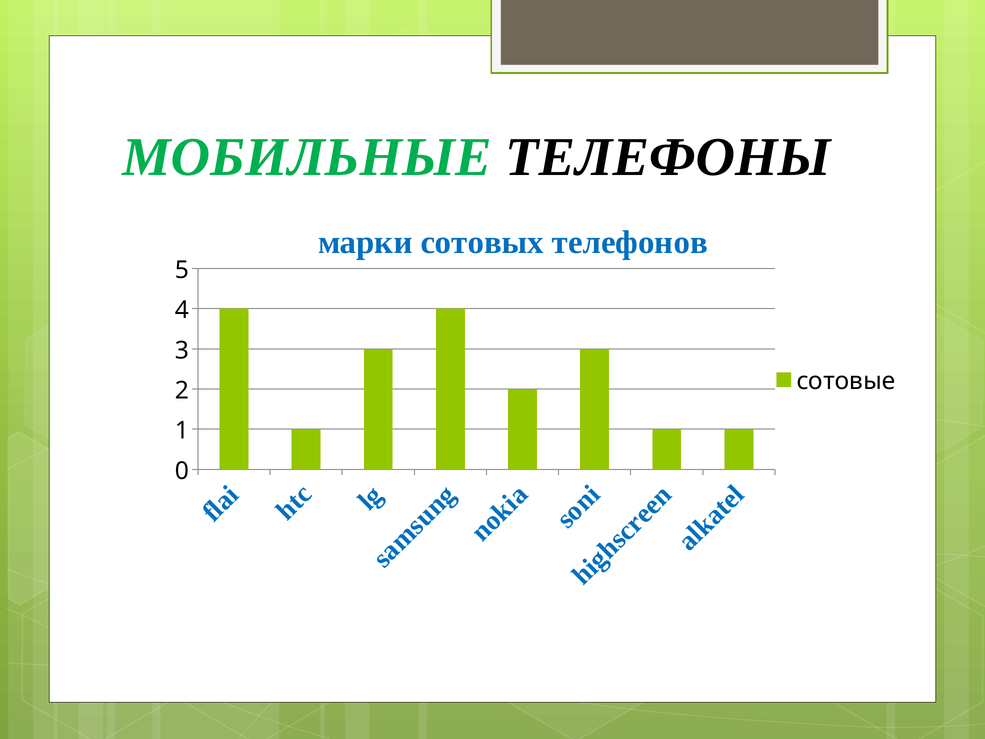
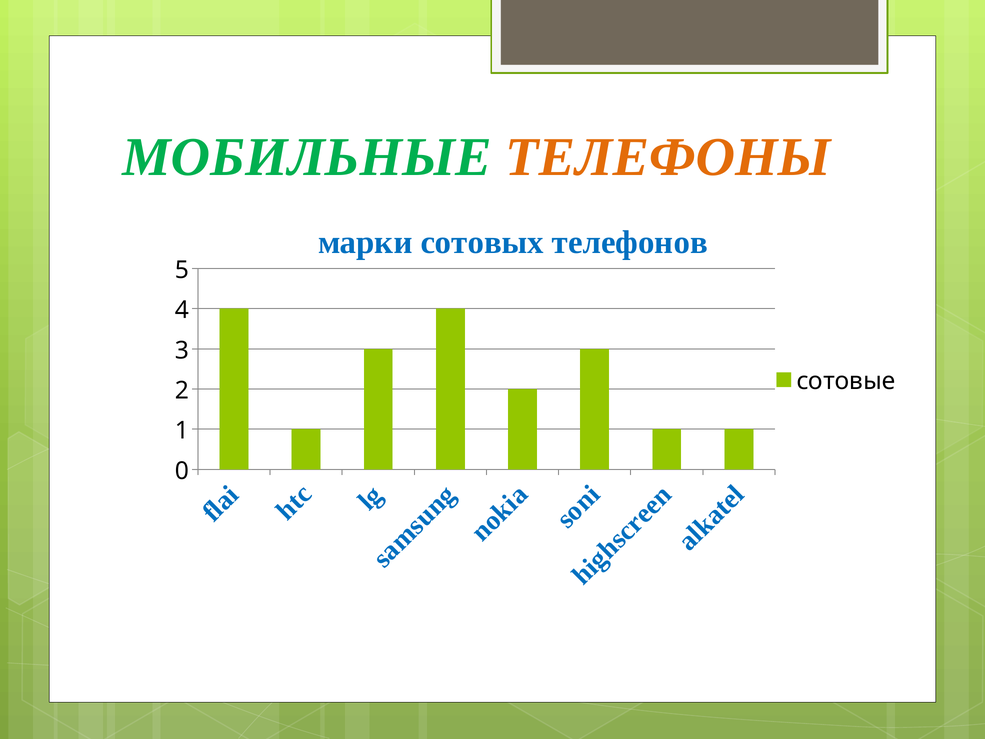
ТЕЛЕФОНЫ colour: black -> orange (668, 157)
